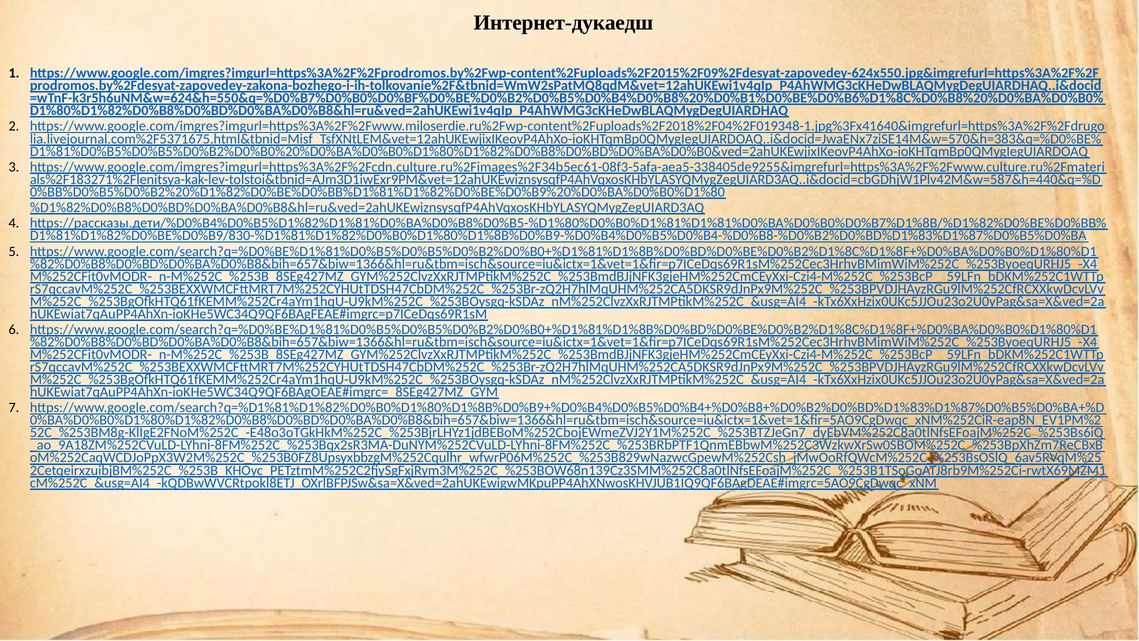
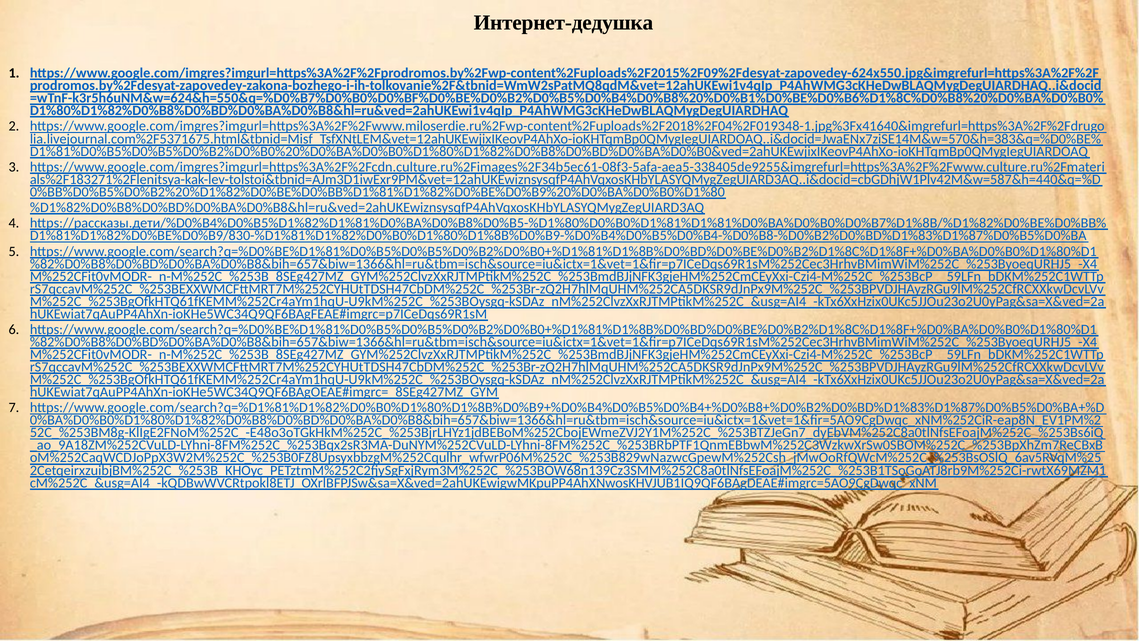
Интернет-дукаедш: Интернет-дукаедш -> Интернет-дедушка (563, 22)
